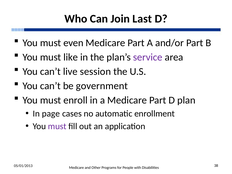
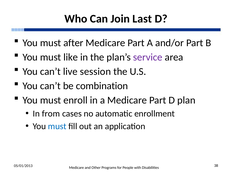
even: even -> after (73, 43)
government: government -> combination (102, 86)
page: page -> from (51, 114)
must colour: purple -> blue (57, 126)
